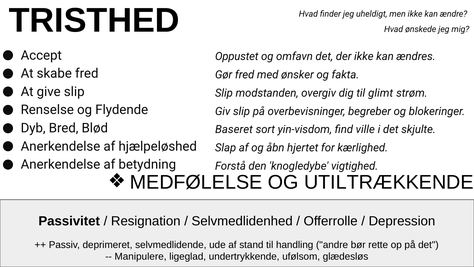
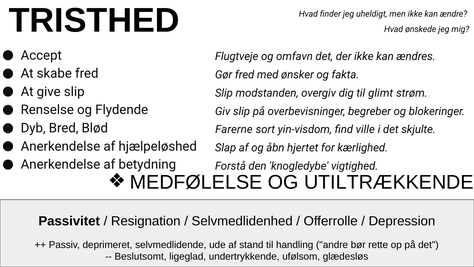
Oppustet: Oppustet -> Flugtveje (237, 56)
Baseret: Baseret -> Farerne (234, 129)
Manipulere: Manipulere -> Beslutsomt (141, 256)
